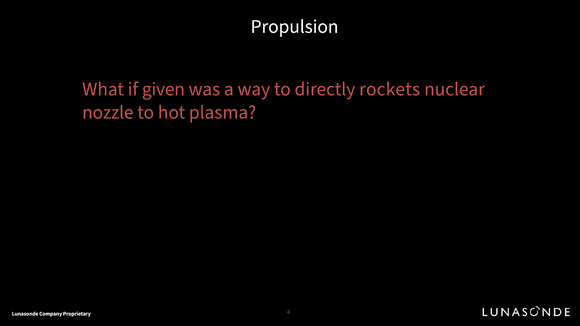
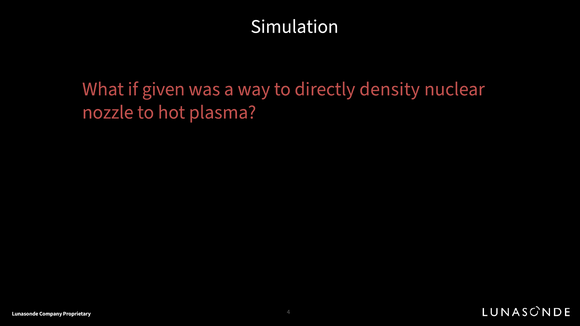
Propulsion: Propulsion -> Simulation (295, 26)
rockets: rockets -> density (390, 89)
